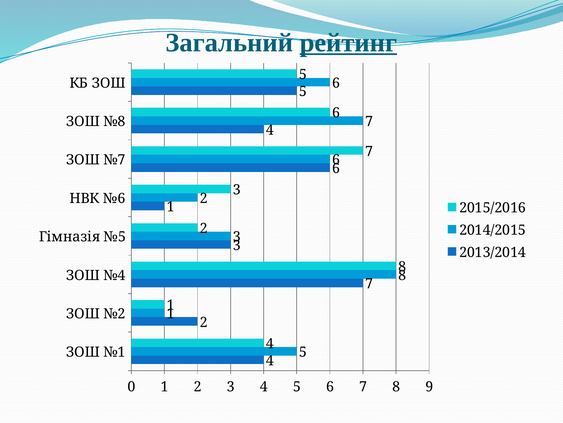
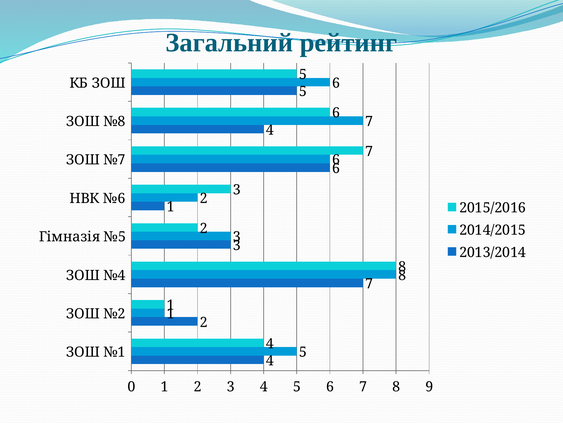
рейтинг underline: present -> none (348, 43)
